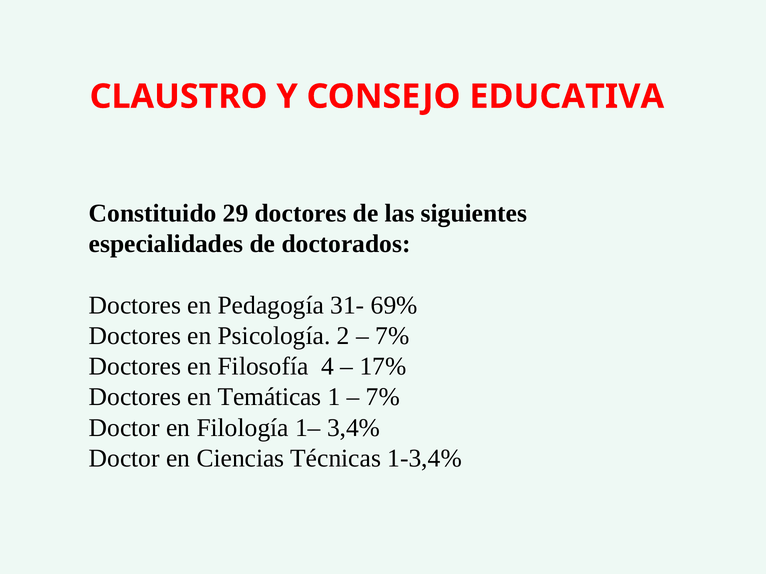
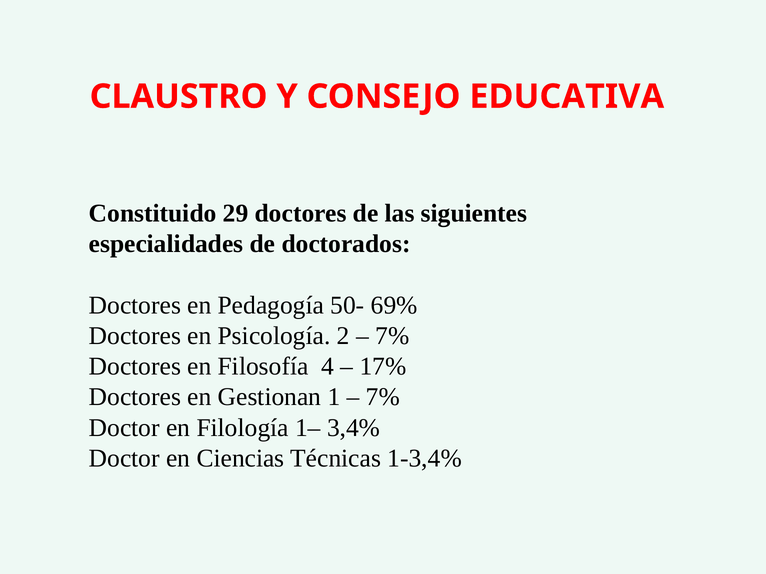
31-: 31- -> 50- (347, 305)
Temáticas: Temáticas -> Gestionan (270, 397)
